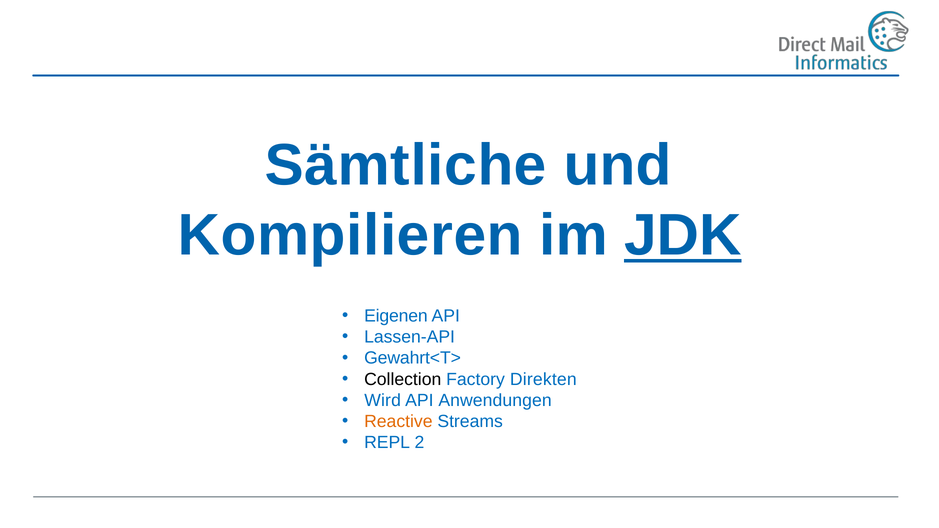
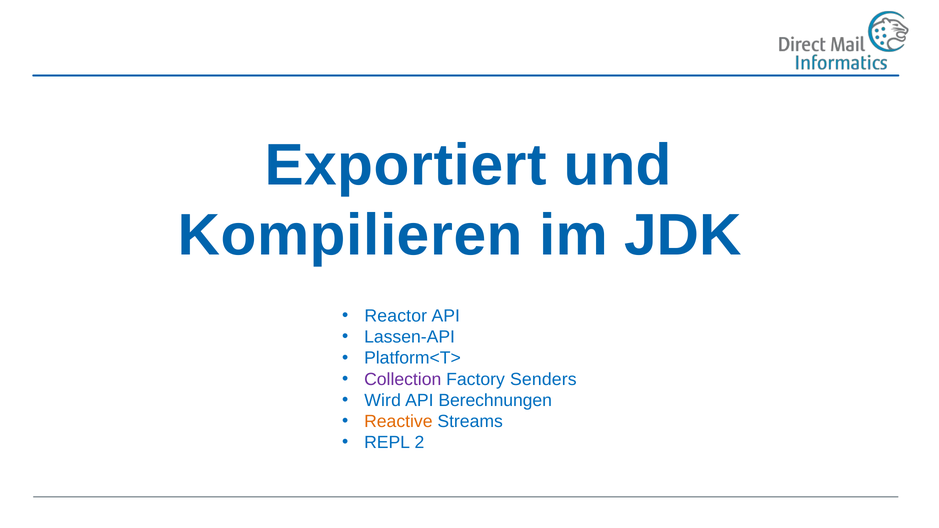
Sämtliche: Sämtliche -> Exportiert (406, 165)
JDK underline: present -> none (683, 236)
Eigenen: Eigenen -> Reactor (396, 316)
Gewahrt<T>: Gewahrt<T> -> Platform<T> (412, 358)
Collection colour: black -> purple (403, 379)
Direkten: Direkten -> Senders (543, 379)
Anwendungen: Anwendungen -> Berechnungen (495, 401)
